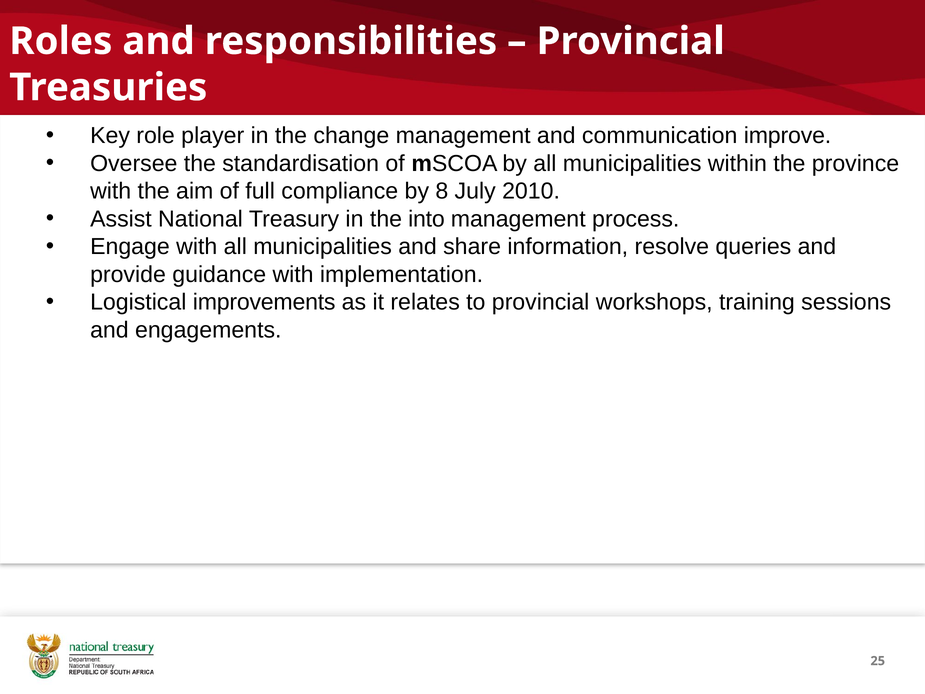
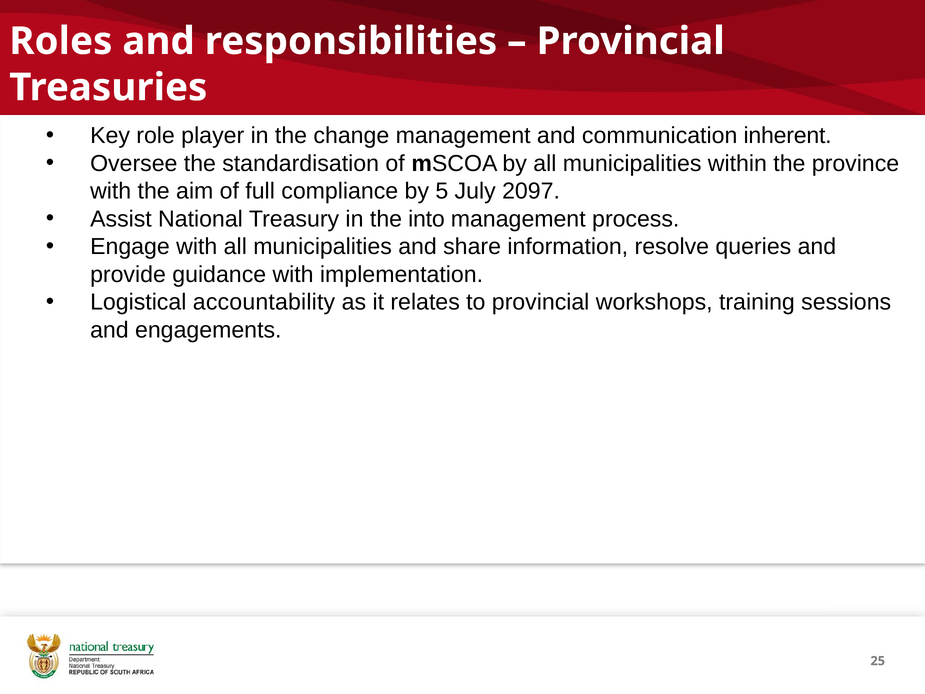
improve: improve -> inherent (788, 136)
8: 8 -> 5 (442, 191)
2010: 2010 -> 2097 (531, 191)
improvements: improvements -> accountability (264, 302)
